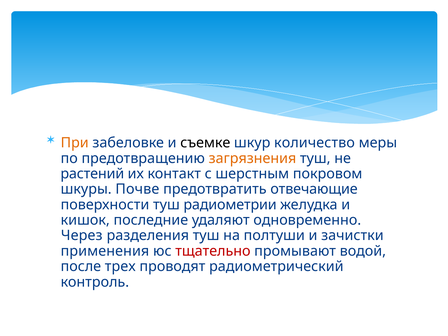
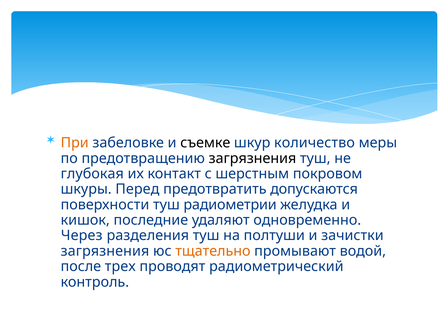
загрязнения colour: orange -> black (252, 158)
растений: растений -> глубокая (92, 174)
Почве: Почве -> Перед (137, 189)
отвечающие: отвечающие -> допускаются (314, 189)
применения: применения -> загрязнения (105, 251)
тщательно colour: red -> orange (213, 251)
